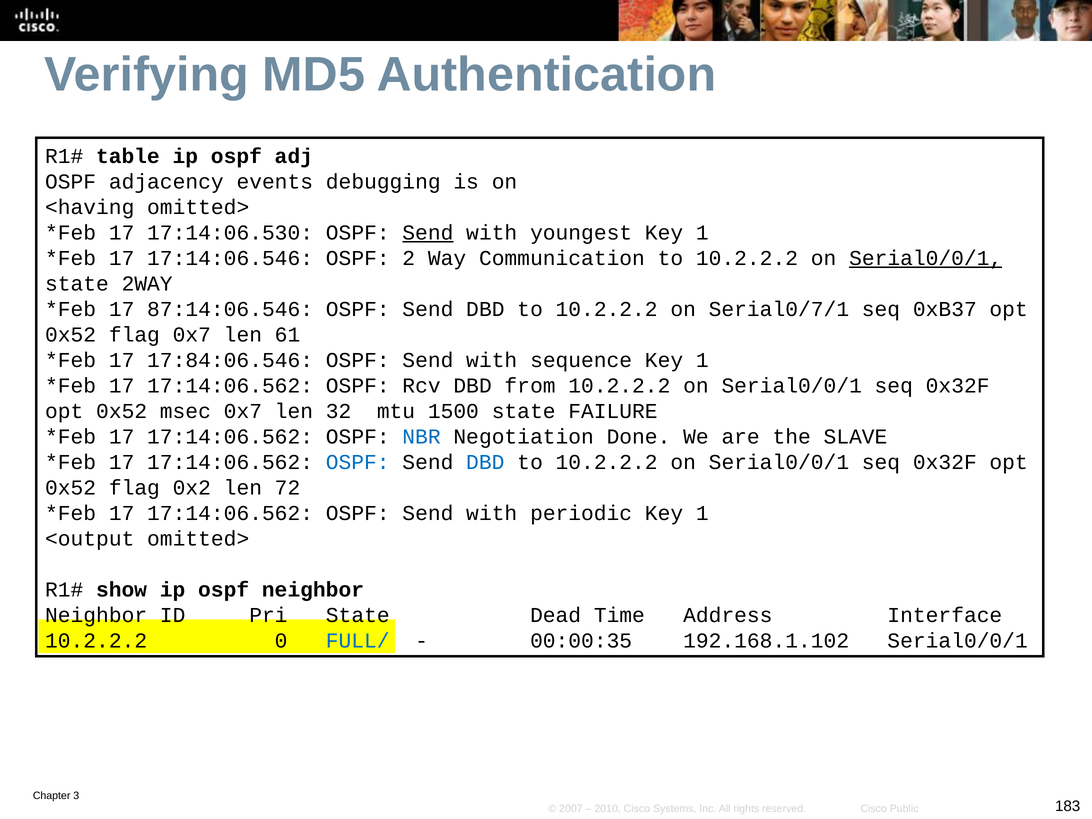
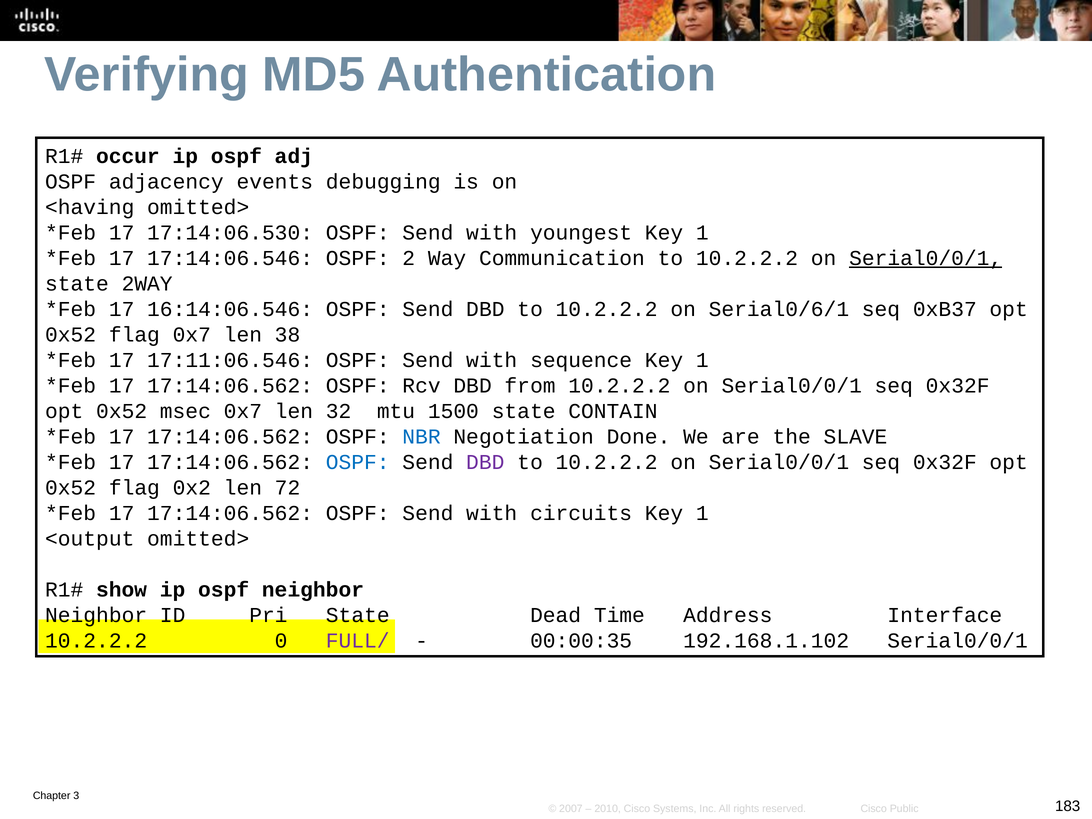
table: table -> occur (128, 156)
Send underline: present -> none (428, 233)
87:14:06.546: 87:14:06.546 -> 16:14:06.546 (230, 309)
Serial0/7/1: Serial0/7/1 -> Serial0/6/1 (779, 309)
61: 61 -> 38 (288, 335)
17:84:06.546: 17:84:06.546 -> 17:11:06.546 (230, 360)
FAILURE: FAILURE -> CONTAIN (613, 411)
DBD colour: blue -> purple (485, 462)
periodic: periodic -> circuits (581, 513)
FULL/ colour: blue -> purple (358, 641)
